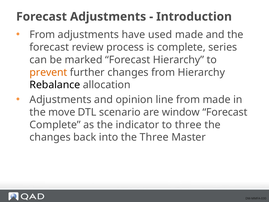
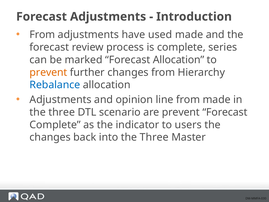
Forecast Hierarchy: Hierarchy -> Allocation (179, 60)
Rebalance colour: black -> blue (55, 85)
move: move -> three (62, 112)
are window: window -> prevent (181, 112)
to three: three -> users (188, 125)
